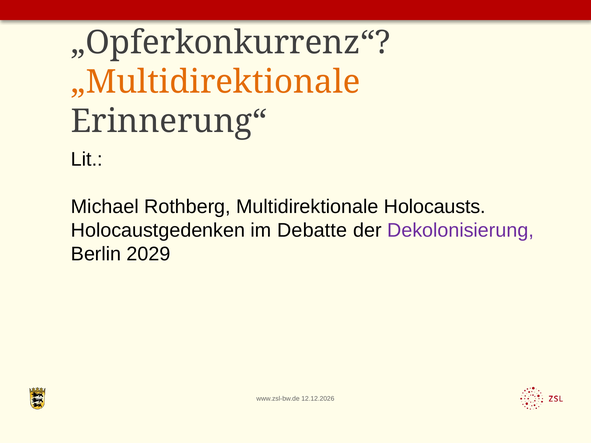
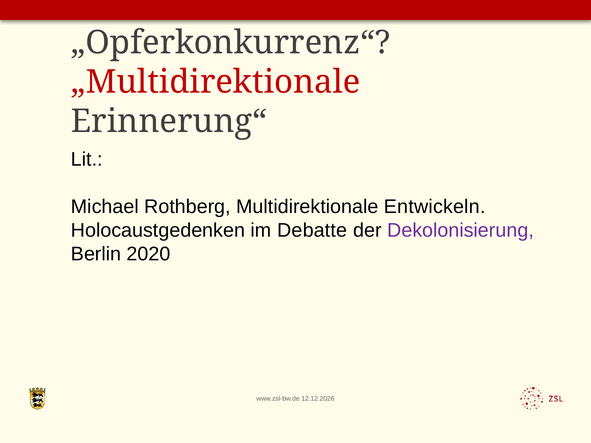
„Multidirektionale colour: orange -> red (216, 82)
Holocausts: Holocausts -> Entwickeln (435, 207)
2029: 2029 -> 2020 (149, 254)
